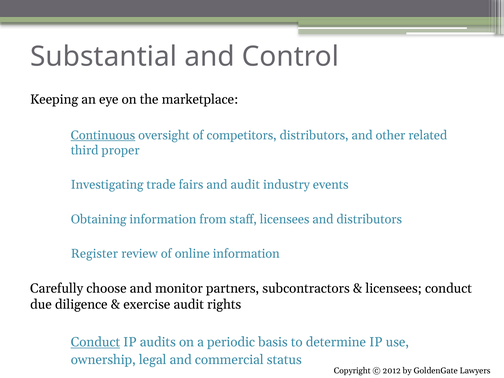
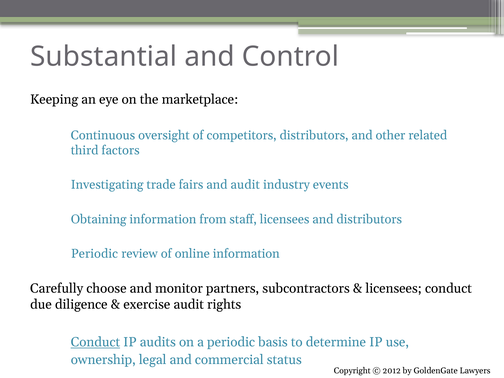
Continuous underline: present -> none (103, 135)
proper: proper -> factors (121, 150)
Register: Register -> Periodic (94, 254)
